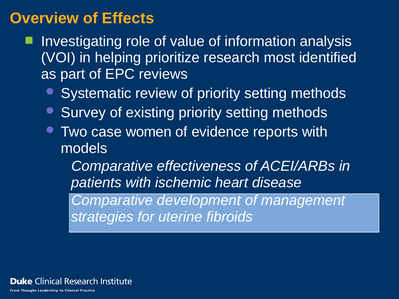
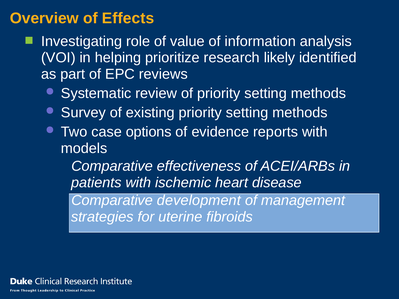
most: most -> likely (279, 58)
women: women -> options (149, 132)
